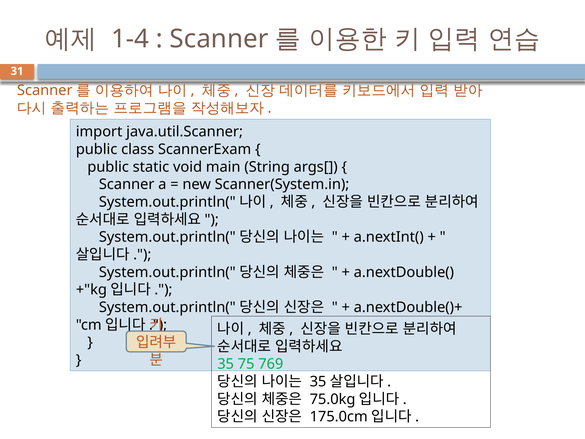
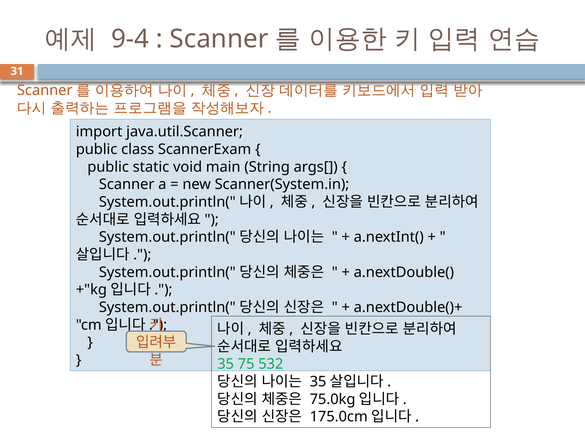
1-4: 1-4 -> 9-4 (130, 39)
769: 769 -> 532 (271, 364)
